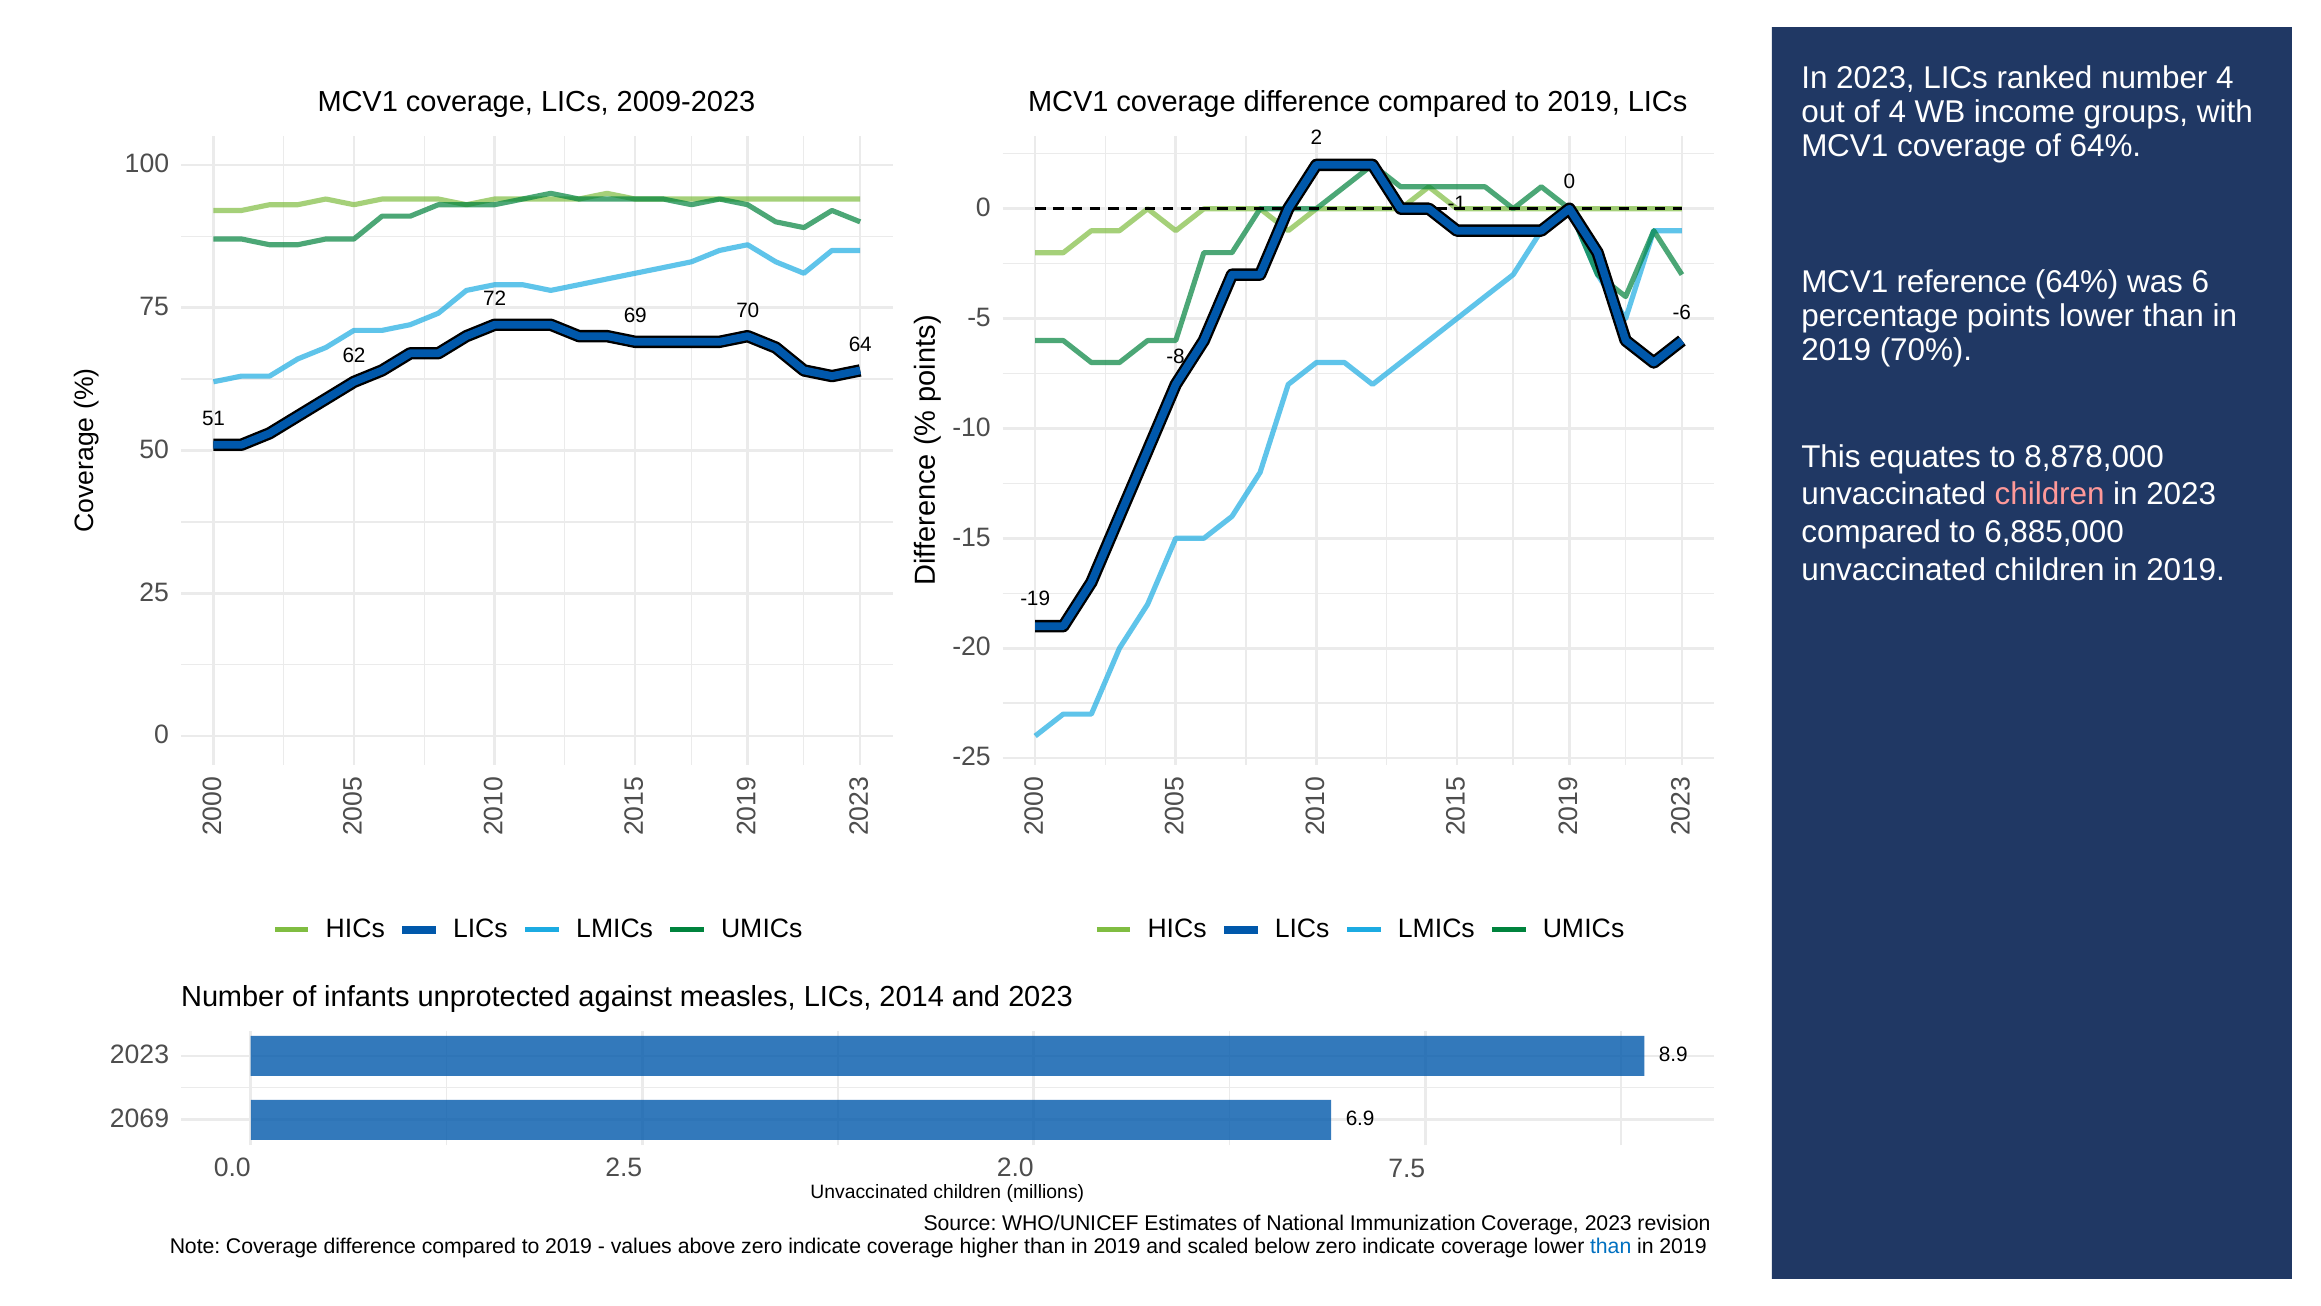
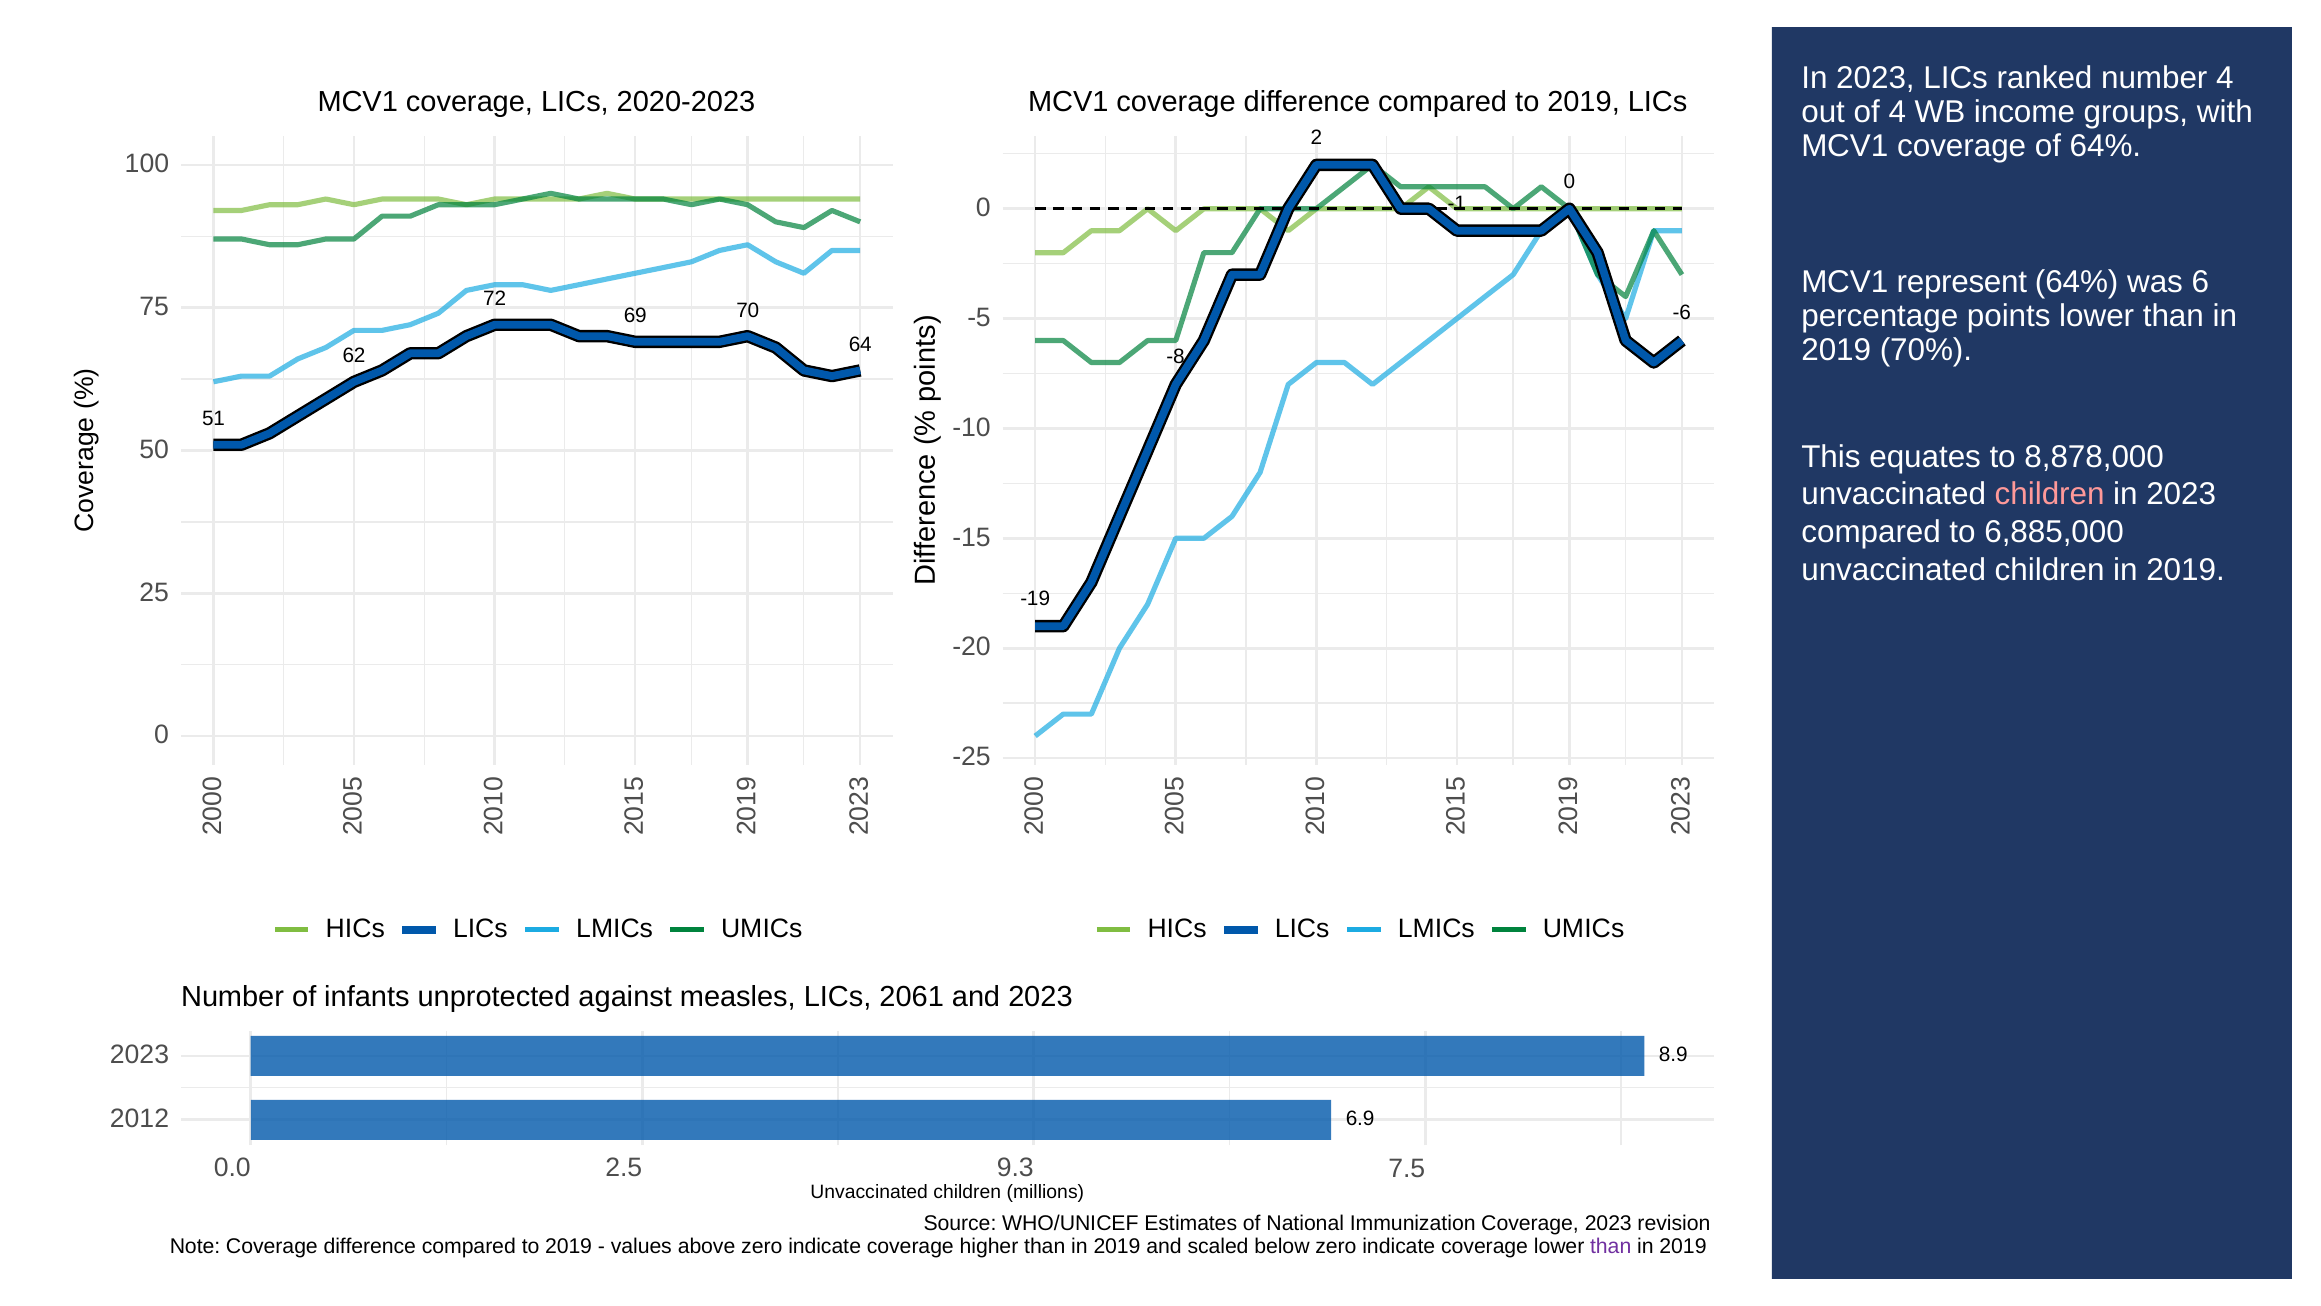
2009-2023: 2009-2023 -> 2020-2023 (686, 102)
reference: reference -> represent (1962, 282)
2014: 2014 -> 2061 (912, 996)
2069: 2069 -> 2012 (139, 1118)
2.0: 2.0 -> 9.3 (1015, 1168)
than colour: blue -> purple (1611, 1247)
